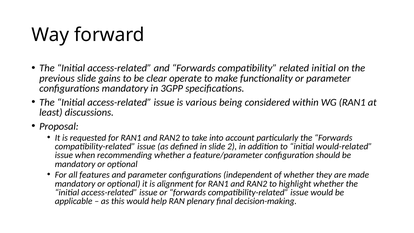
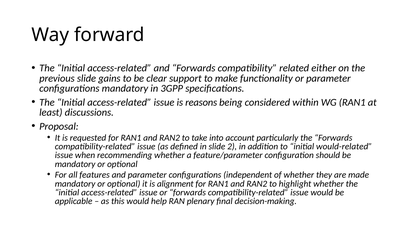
related initial: initial -> either (324, 68)
operate: operate -> support (185, 78)
various: various -> reasons (201, 102)
